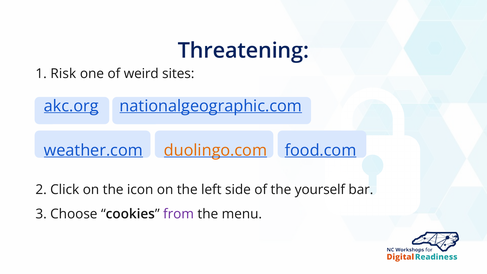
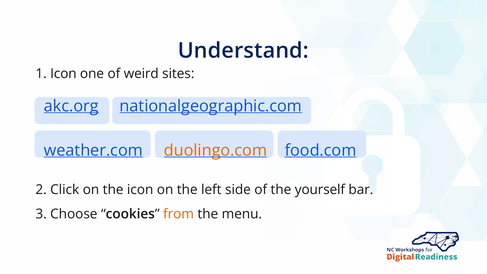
Threatening: Threatening -> Understand (243, 51)
1 Risk: Risk -> Icon (63, 74)
from colour: purple -> orange (179, 214)
